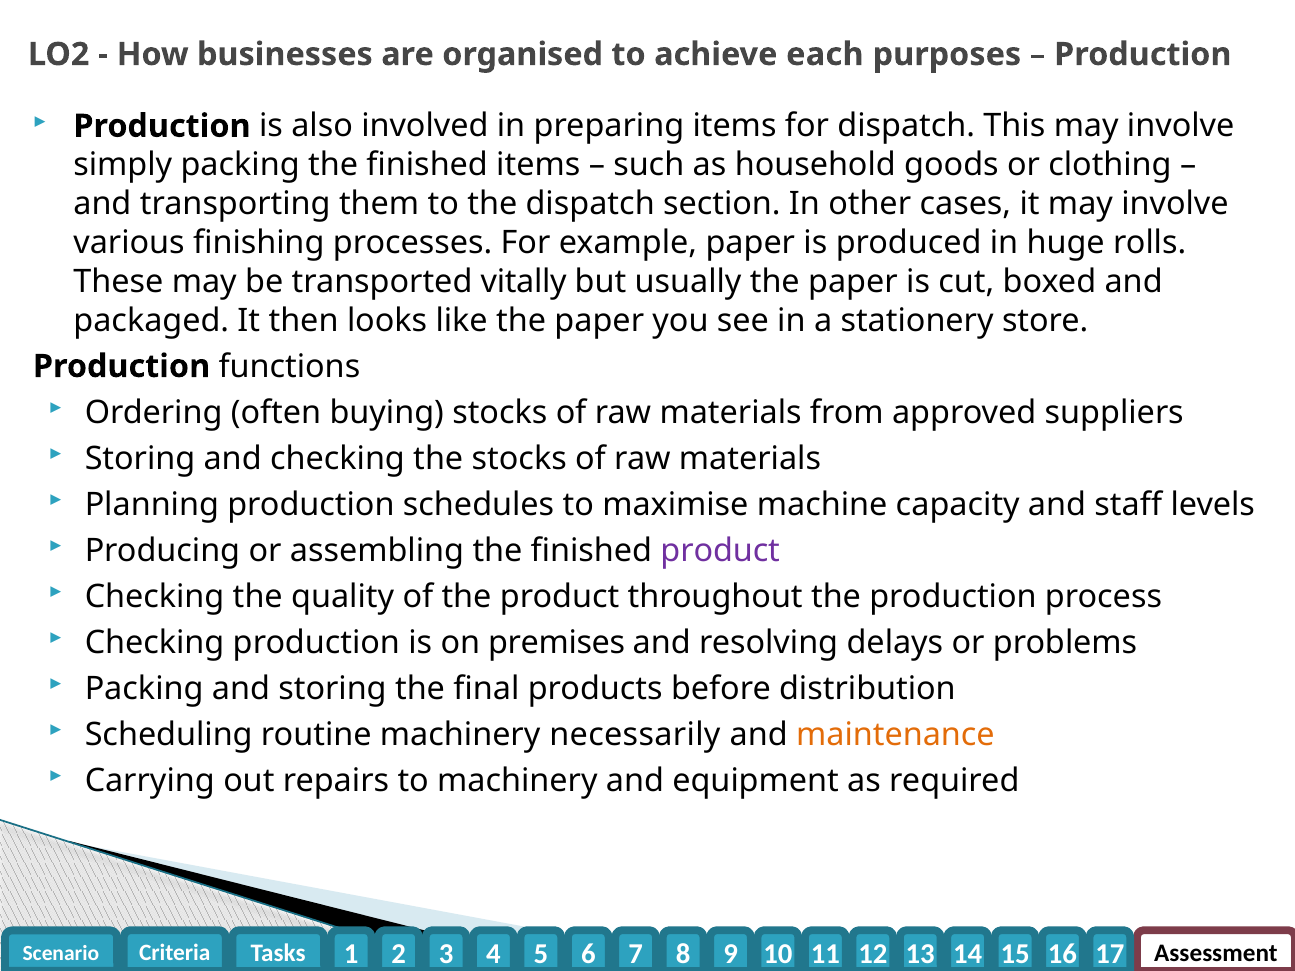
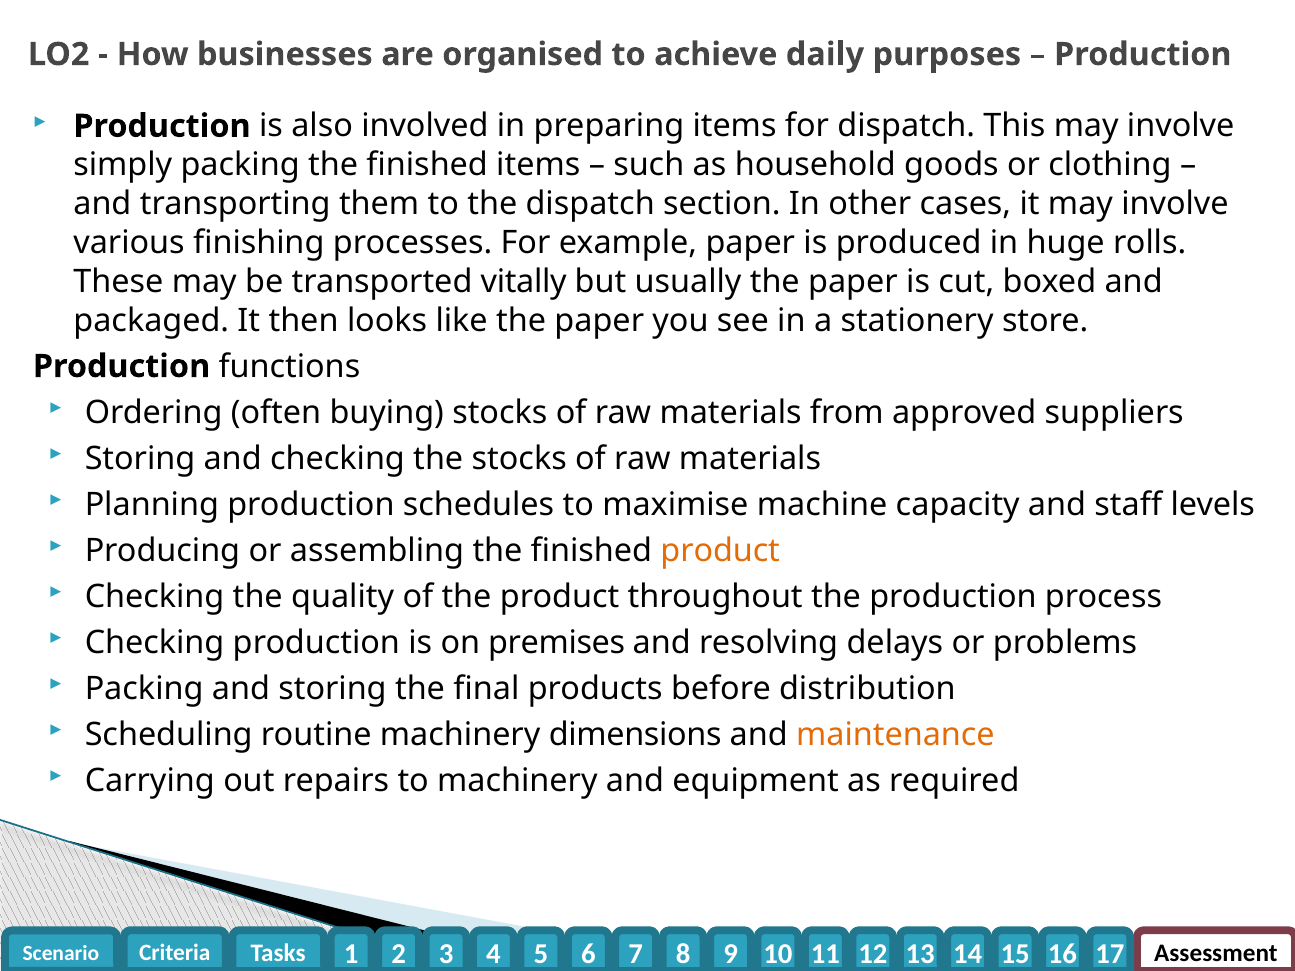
each: each -> daily (825, 54)
product colour: purple -> orange (720, 551)
necessarily: necessarily -> dimensions (635, 735)
